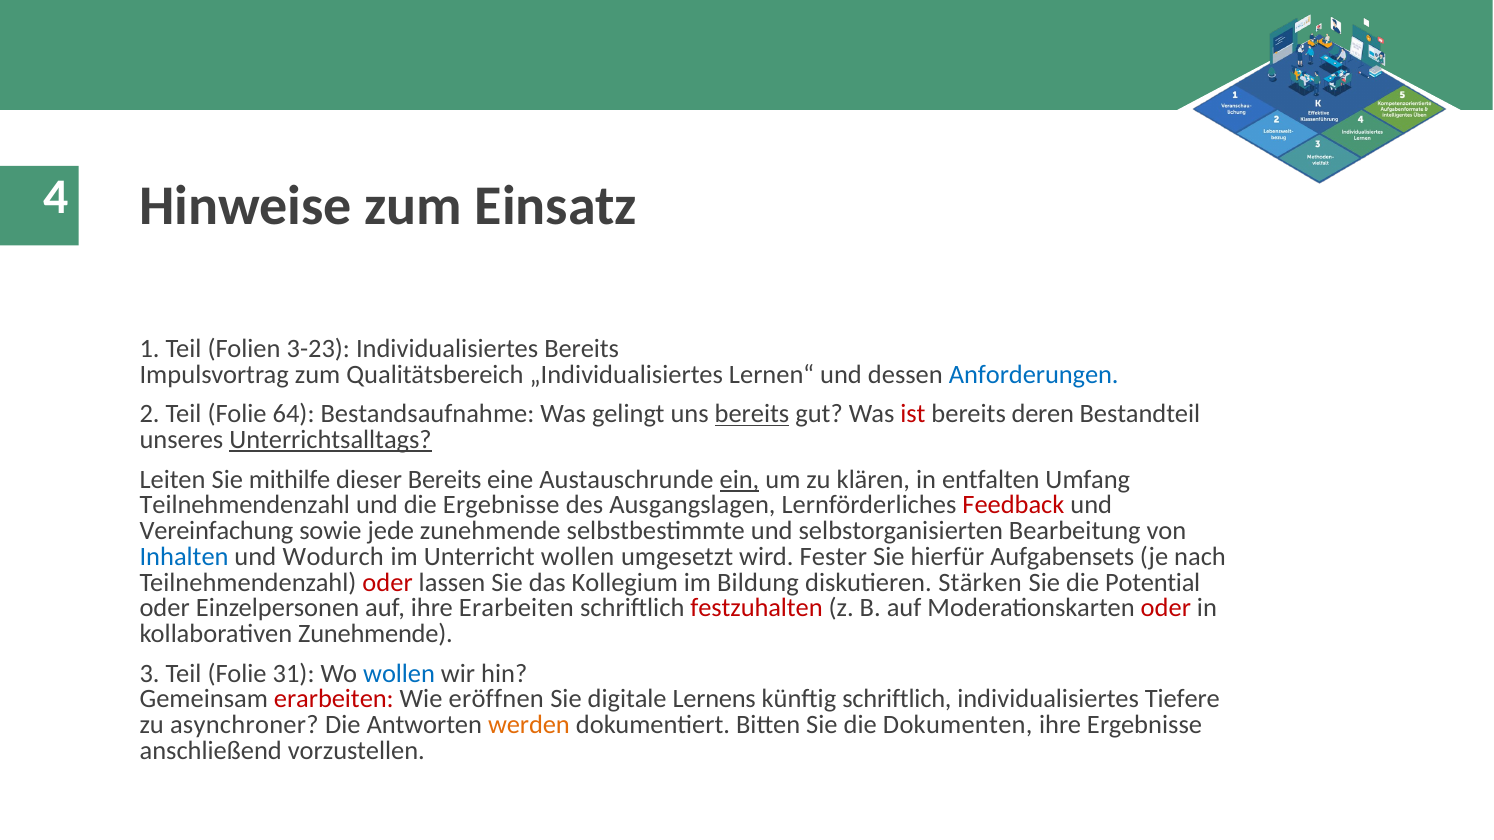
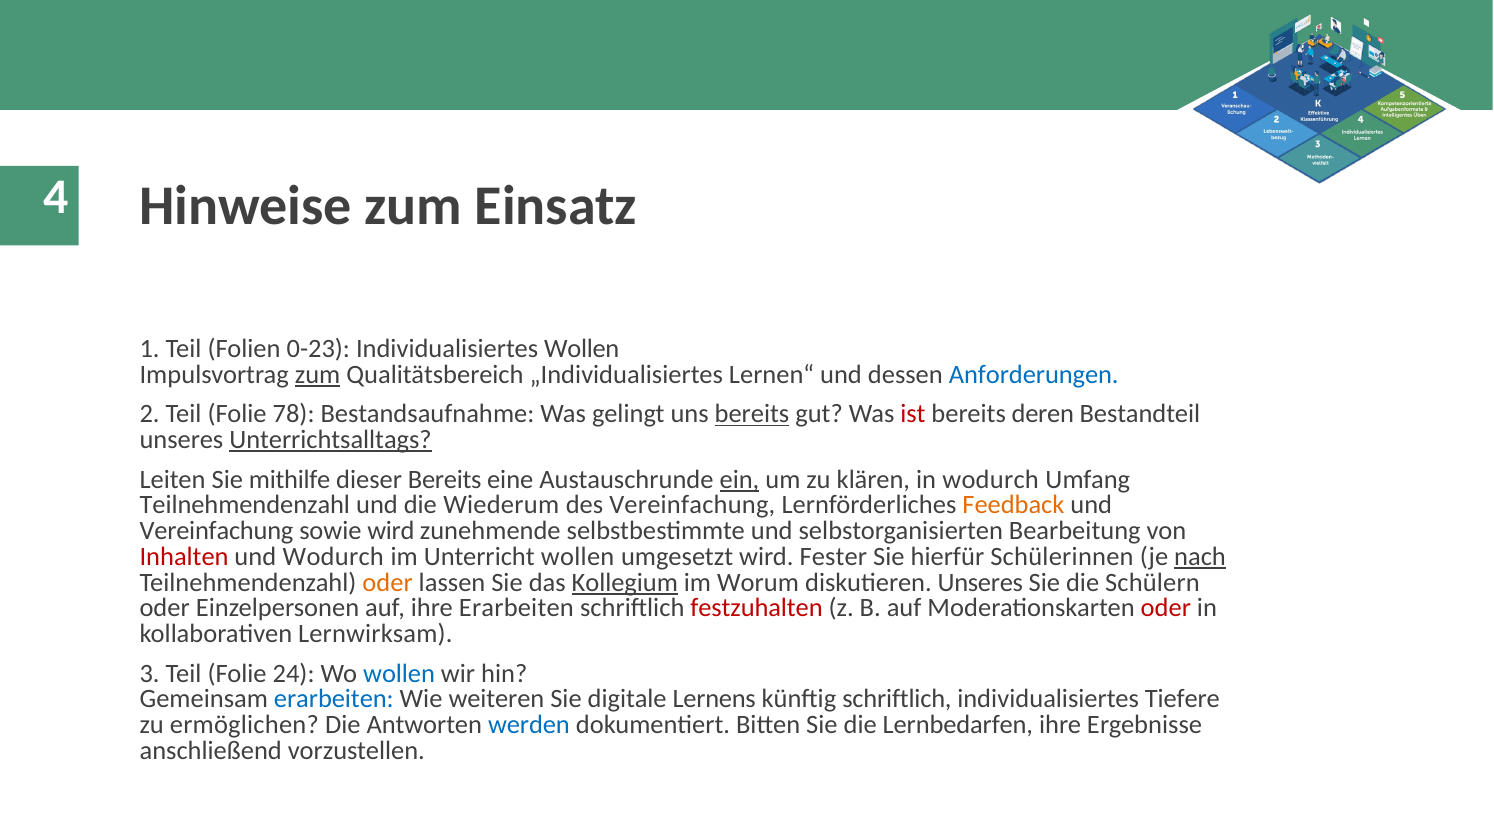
3-23: 3-23 -> 0-23 (318, 349)
Individualisiertes Bereits: Bereits -> Wollen (582, 349)
zum underline: none -> present (318, 375)
64: 64 -> 78 (294, 414)
in entfalten: entfalten -> wodurch (991, 480)
die Ergebnisse: Ergebnisse -> Wiederum (501, 505)
des Ausgangslagen: Ausgangslagen -> Vereinfachung (692, 505)
Feedback colour: red -> orange (1013, 505)
sowie jede: jede -> wird (391, 531)
Inhalten colour: blue -> red (184, 557)
Aufgabensets: Aufgabensets -> Schülerinnen (1062, 557)
nach underline: none -> present (1200, 557)
oder colour: red -> orange (388, 583)
Kollegium underline: none -> present (625, 583)
Bildung: Bildung -> Worum (758, 583)
diskutieren Stärken: Stärken -> Unseres (980, 583)
Potential: Potential -> Schülern (1153, 583)
kollaborativen Zunehmende: Zunehmende -> Lernwirksam (375, 634)
31: 31 -> 24 (294, 674)
erarbeiten colour: red -> blue (334, 699)
eröffnen: eröffnen -> weiteren (496, 699)
asynchroner: asynchroner -> ermöglichen (244, 725)
werden colour: orange -> blue (529, 725)
Dokumenten: Dokumenten -> Lernbedarfen (958, 725)
